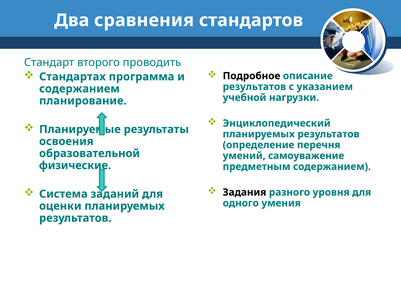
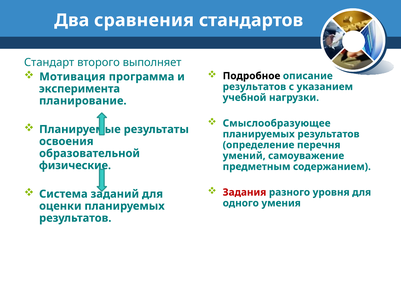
проводить: проводить -> выполняет (152, 62)
Стандартах: Стандартах -> Мотивация (72, 77)
содержанием: содержанием -> эксперимента (79, 89)
Энциклопедический: Энциклопедический -> Смыслообразующее (277, 123)
Задания colour: black -> red (244, 192)
